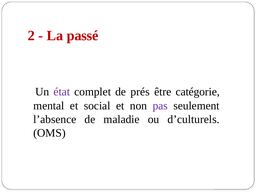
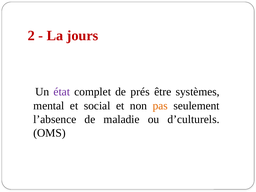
passé: passé -> jours (82, 36)
catégorie: catégorie -> systèmes (198, 92)
pas colour: purple -> orange (160, 106)
